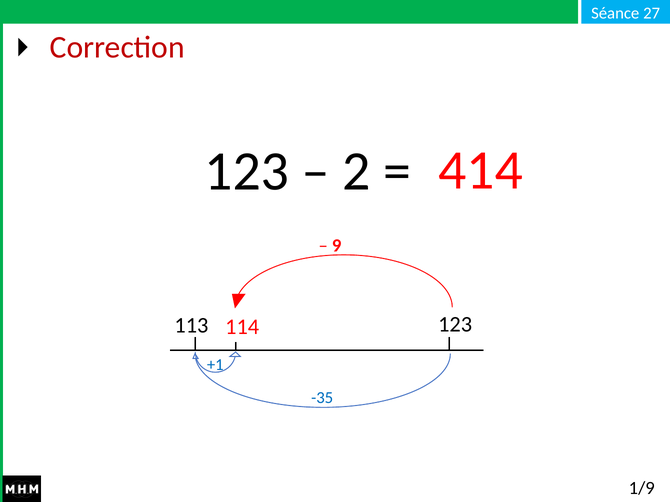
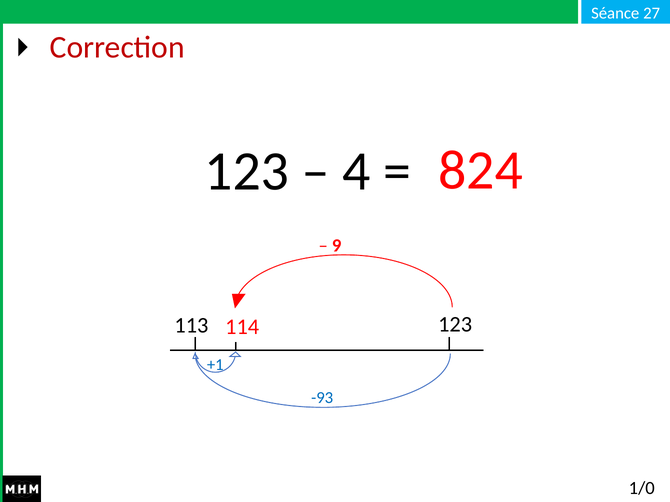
2: 2 -> 4 (356, 172)
414: 414 -> 824 (481, 170)
-35: -35 -> -93 (322, 398)
1/9: 1/9 -> 1/0 (642, 489)
